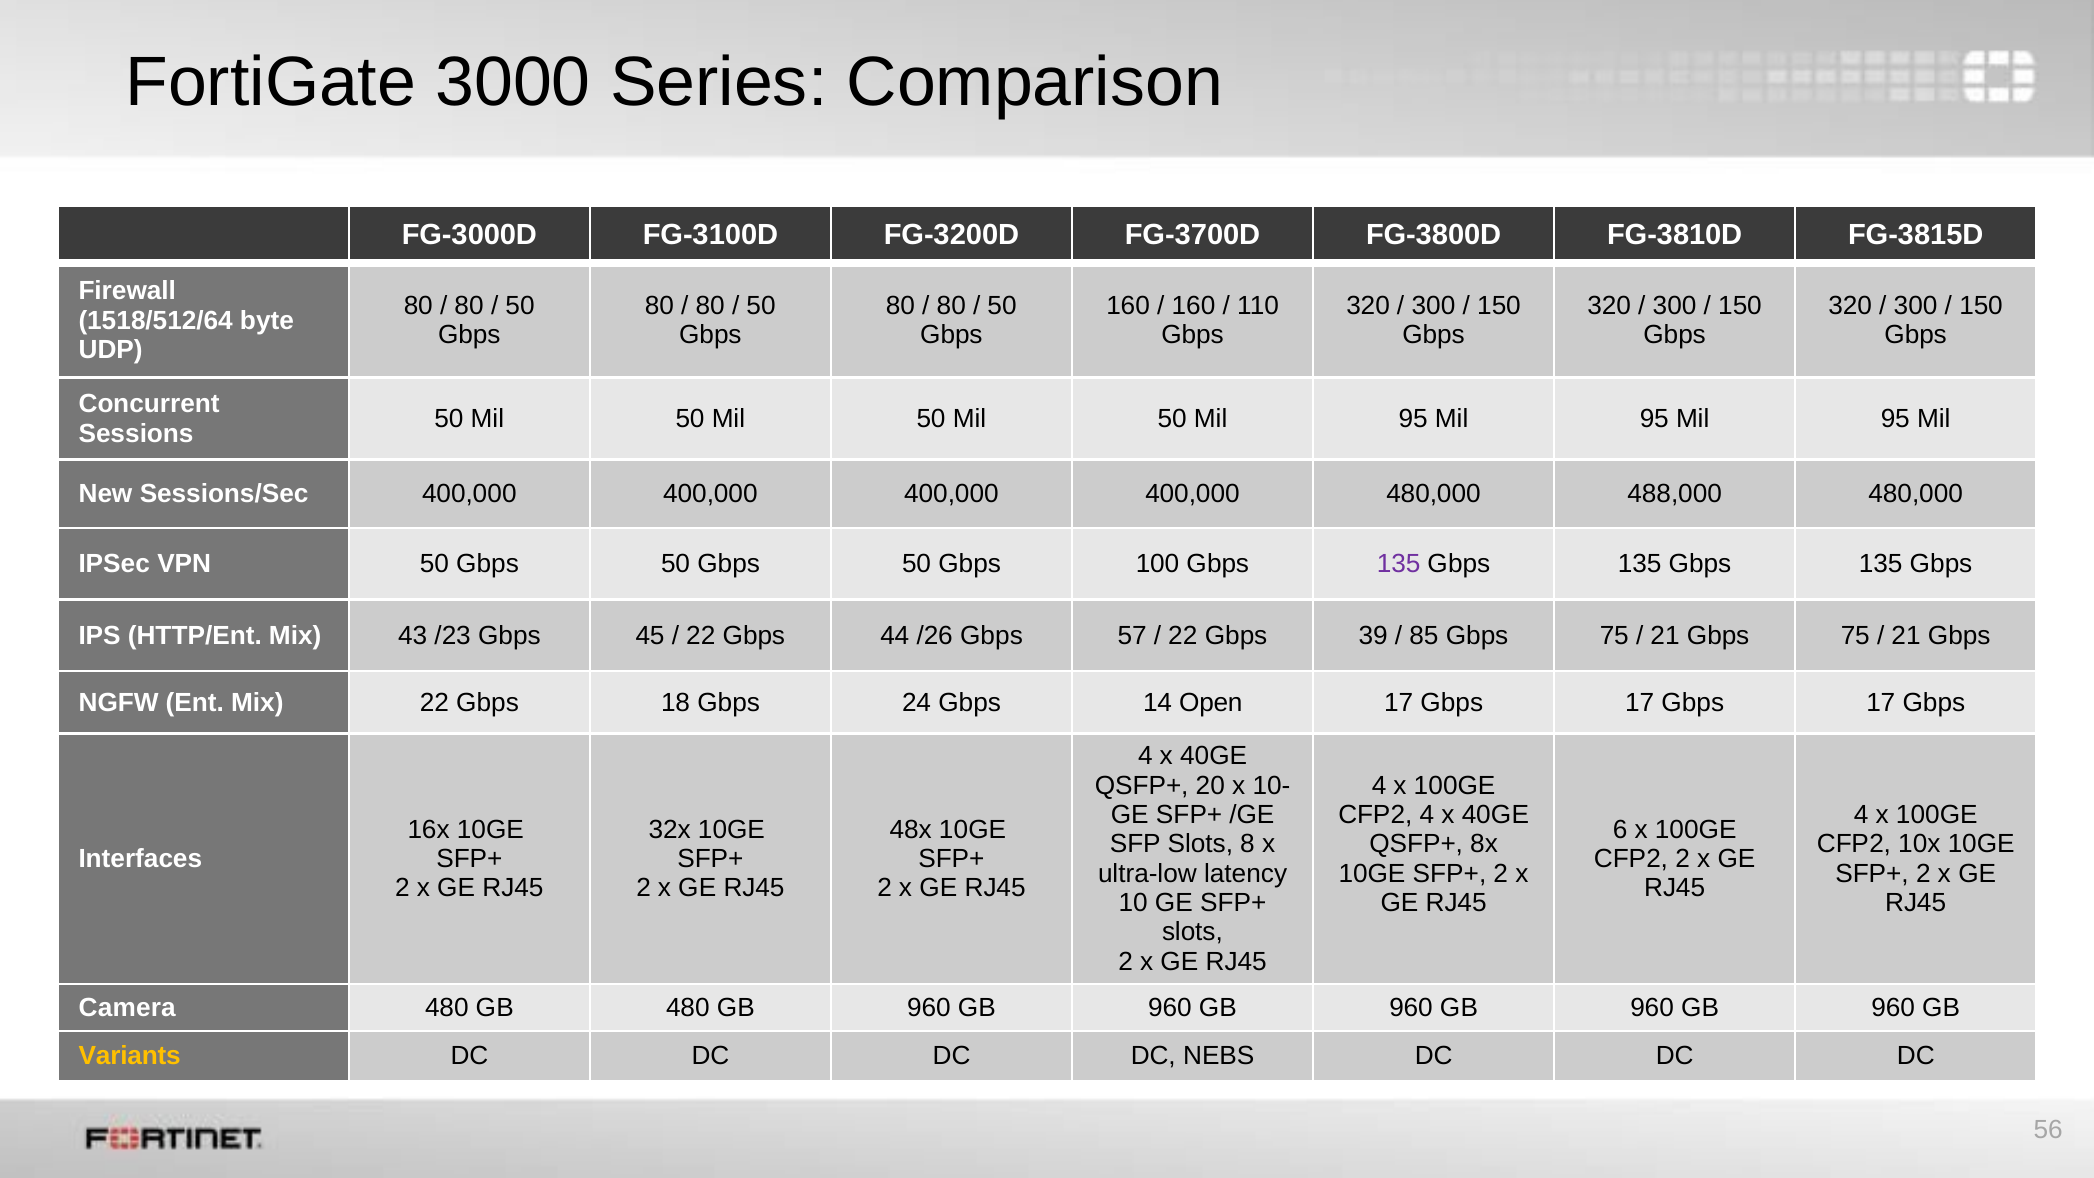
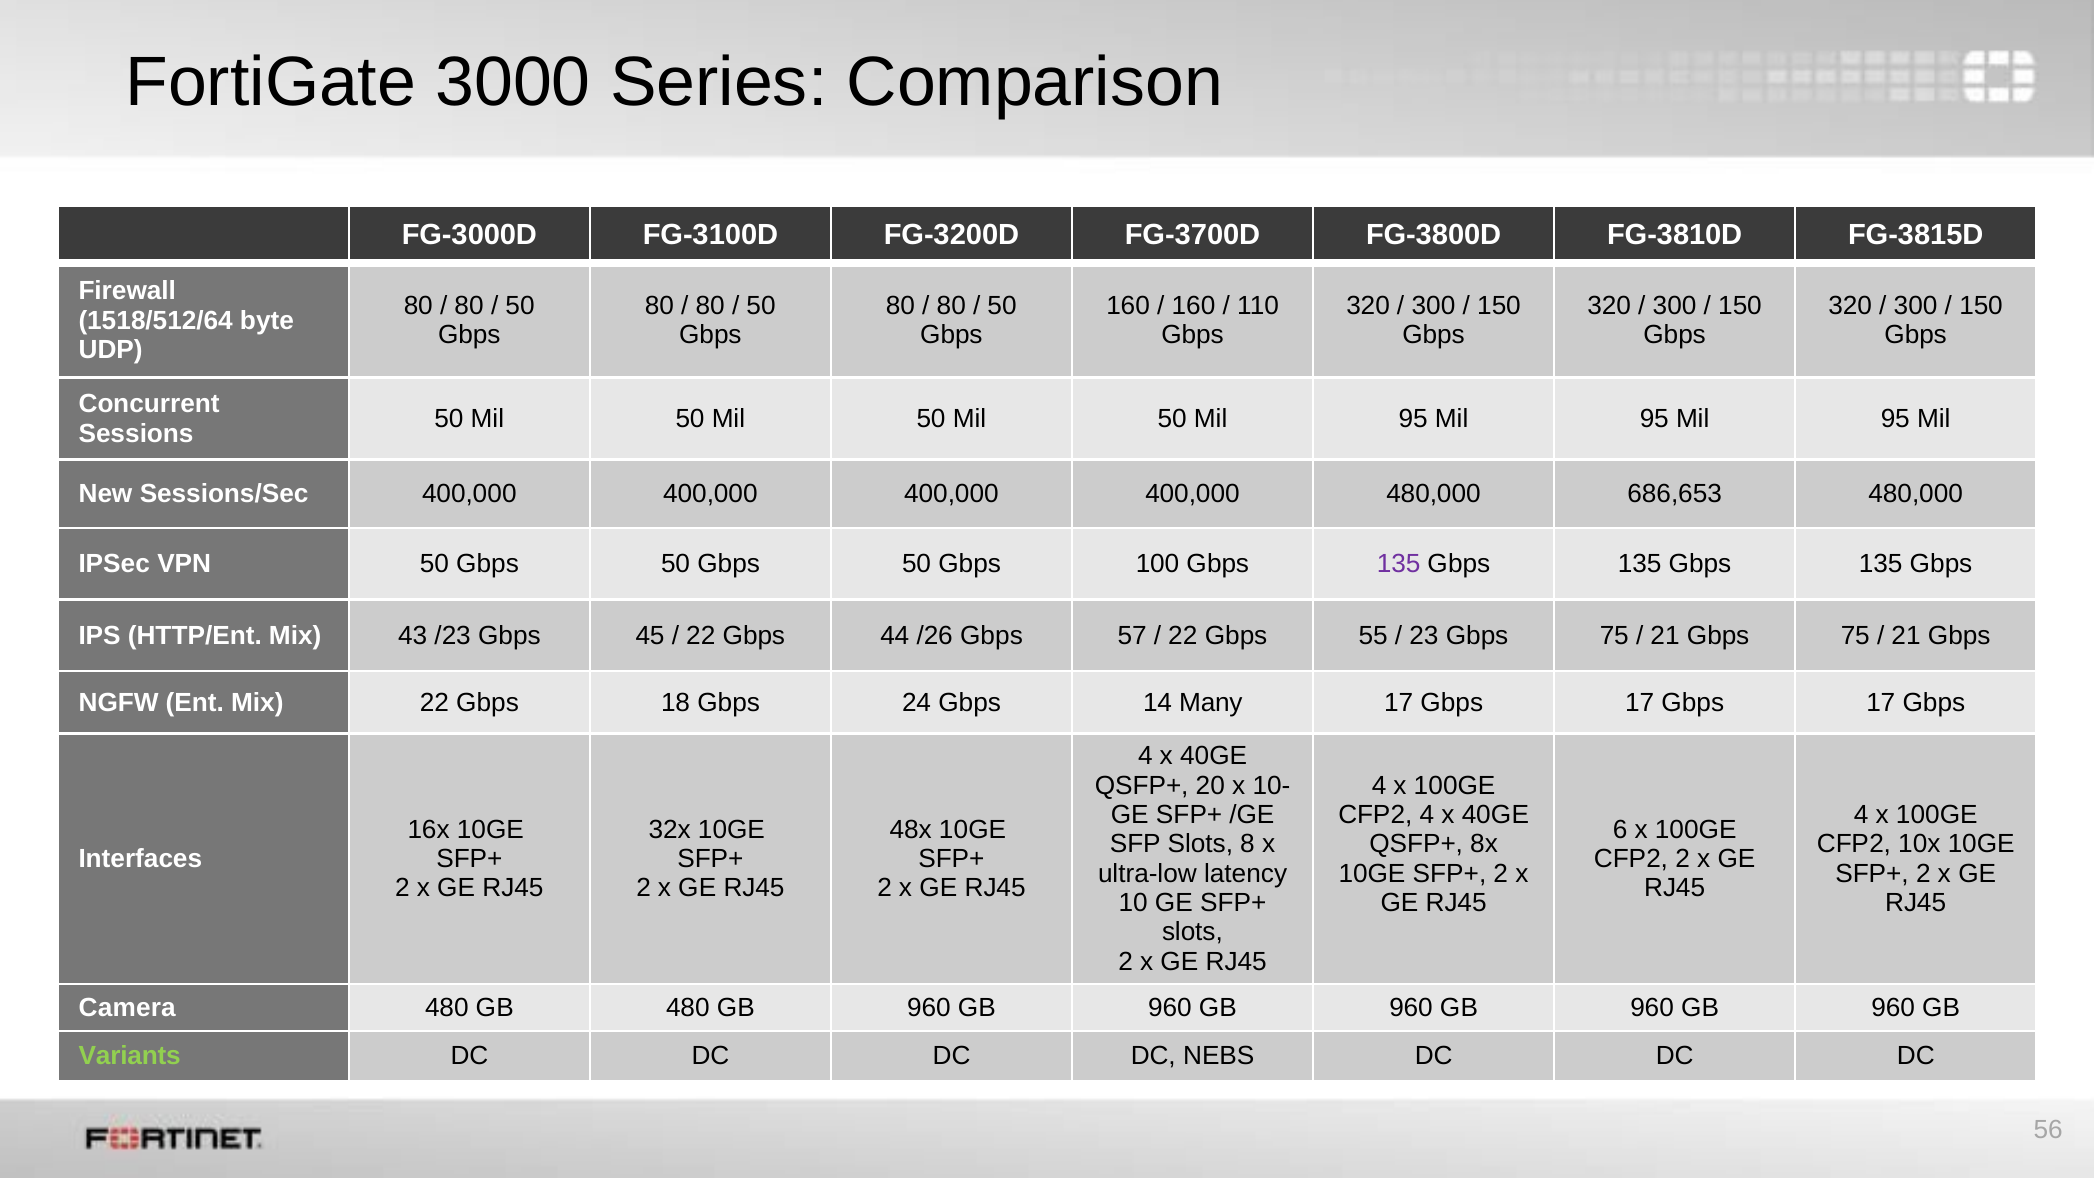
488,000: 488,000 -> 686,653 (1675, 494)
39: 39 -> 55 (1373, 636)
85: 85 -> 23 (1424, 636)
Open: Open -> Many (1211, 702)
Variants colour: yellow -> light green (130, 1056)
